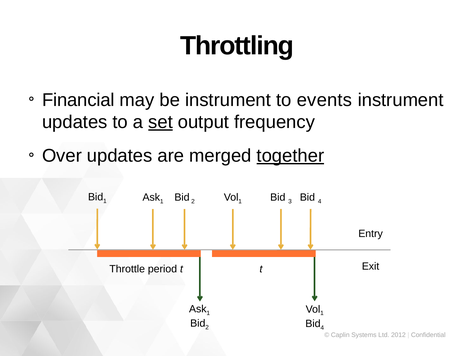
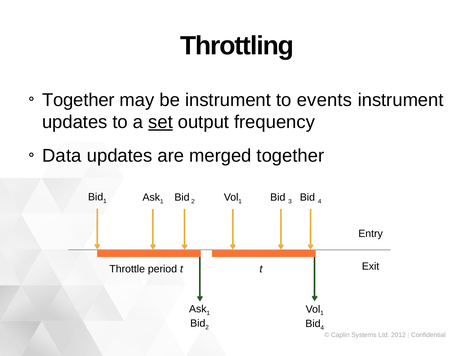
Financial: Financial -> Together (78, 100)
Over: Over -> Data (62, 156)
together underline: present -> none (290, 156)
